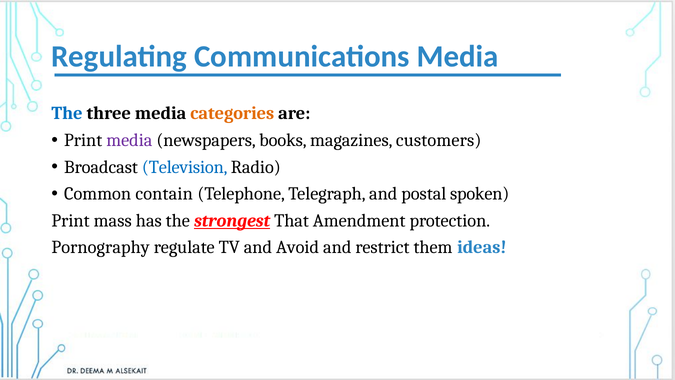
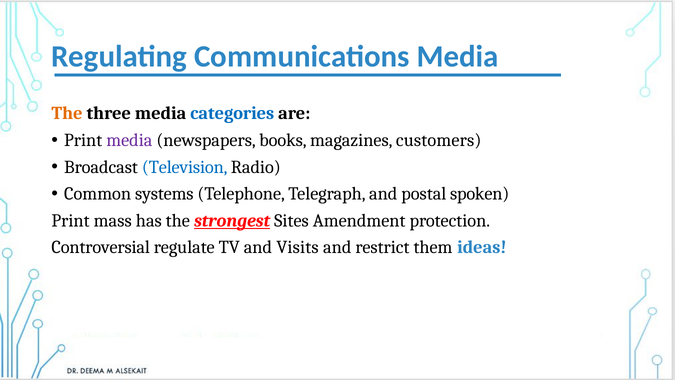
The colour: blue -> orange (67, 113)
categories colour: orange -> blue (232, 113)
contain: contain -> systems (164, 194)
That: That -> Sites (291, 220)
Pornography: Pornography -> Controversial (101, 247)
Avoid: Avoid -> Visits (297, 247)
